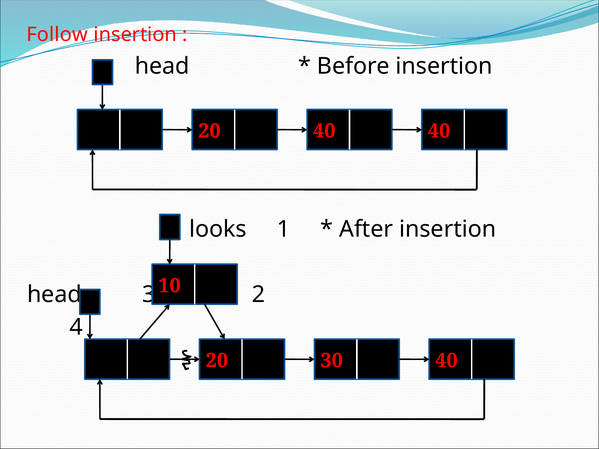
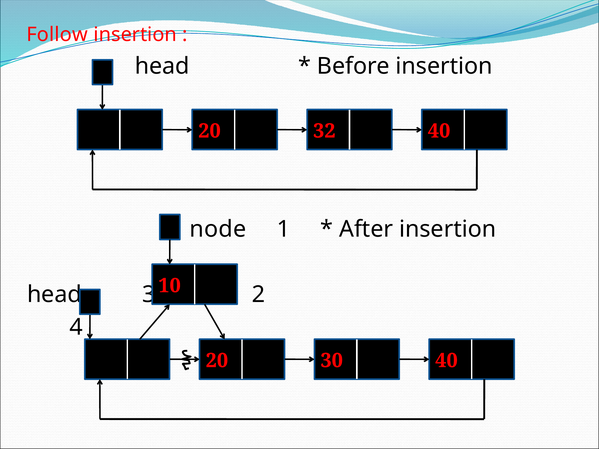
20 40: 40 -> 32 (324, 131)
looks: looks -> node (218, 229)
